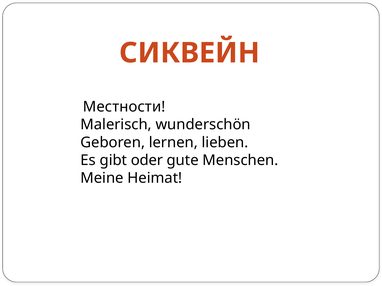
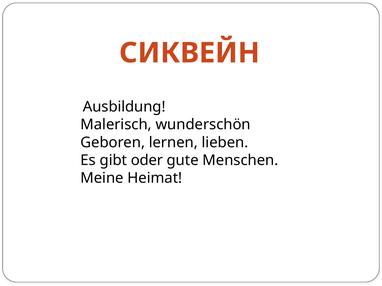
Местности: Местности -> Ausbildung (124, 107)
